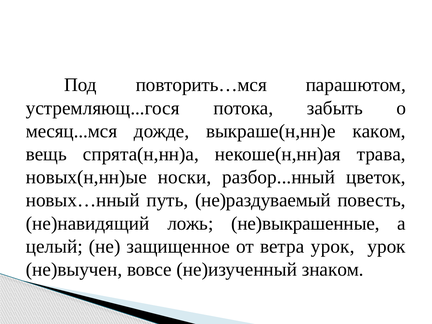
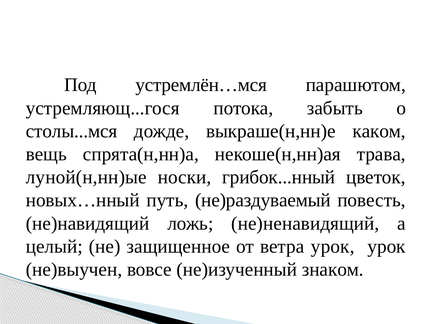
повторить…мся: повторить…мся -> устремлён…мся (201, 85)
месяц...мся: месяц...мся -> столы...мся (72, 131)
новых(н,нн)ые: новых(н,нн)ые -> луной(н,нн)ые (86, 177)
разбор...нный: разбор...нный -> грибок...нный (279, 177)
не)выкрашенные: не)выкрашенные -> не)ненавидящий (305, 223)
